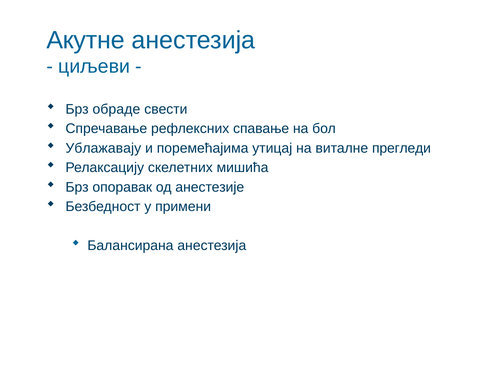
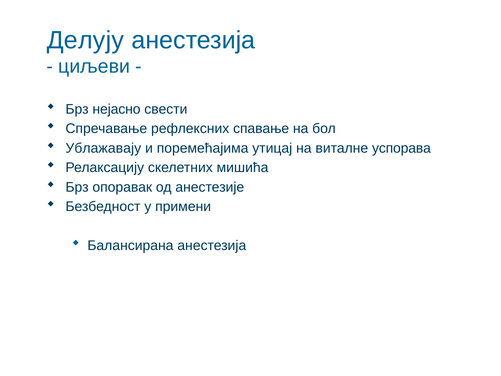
Акутне: Акутне -> Делују (85, 40)
обраде: обраде -> нејасно (116, 109)
прегледи: прегледи -> успорава (401, 148)
